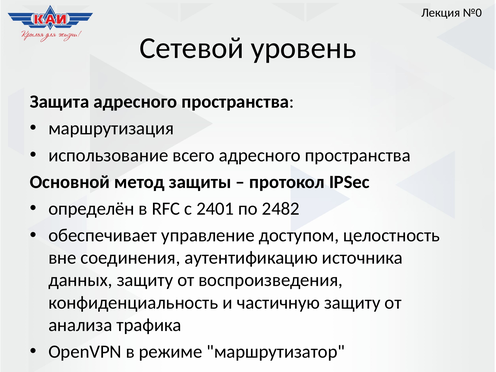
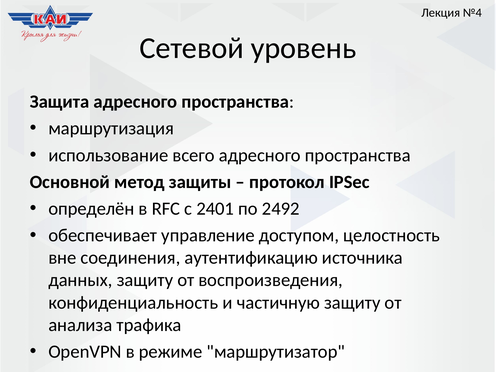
№0: №0 -> №4 (472, 13)
2482: 2482 -> 2492 (281, 209)
